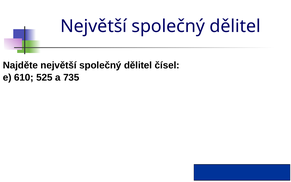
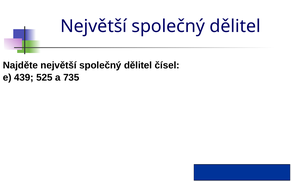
610: 610 -> 439 (24, 77)
